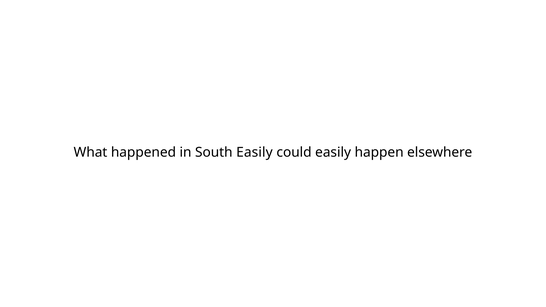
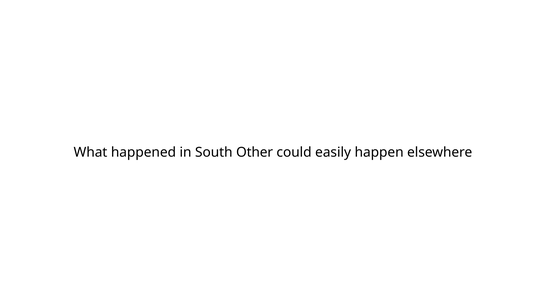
South Easily: Easily -> Other (255, 152)
